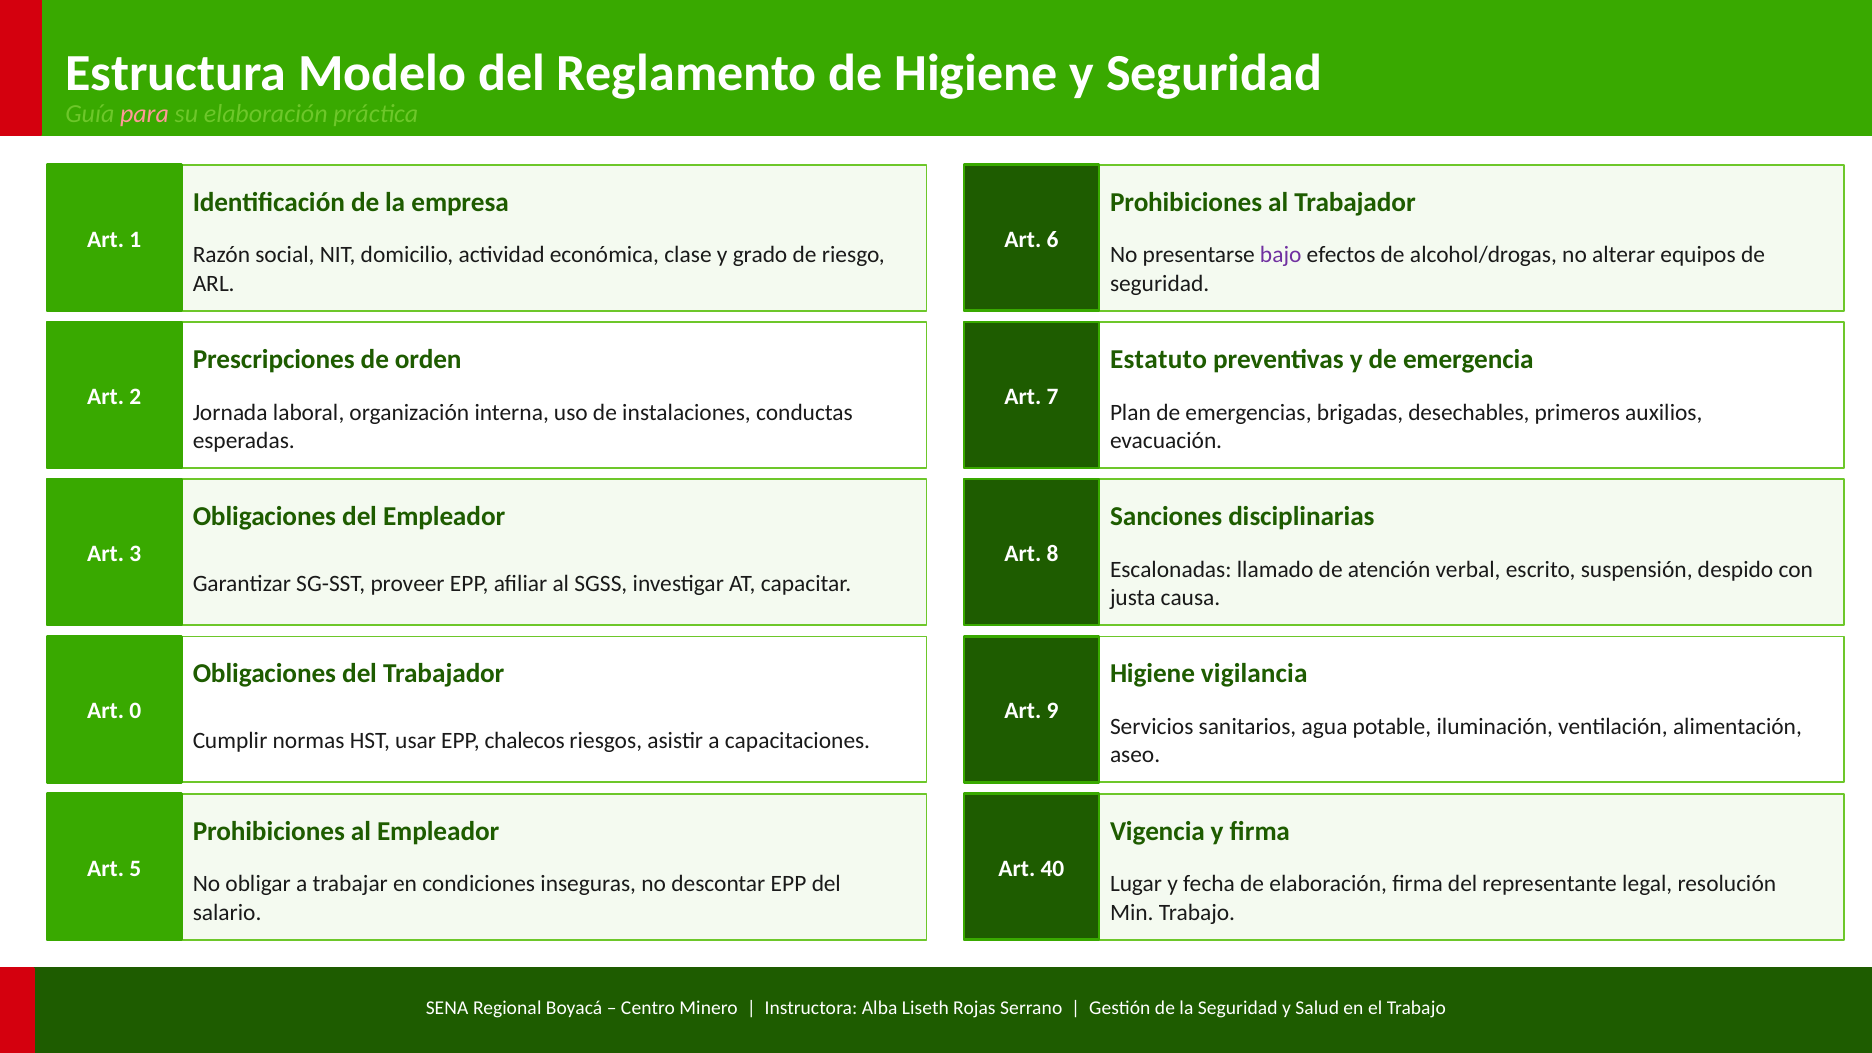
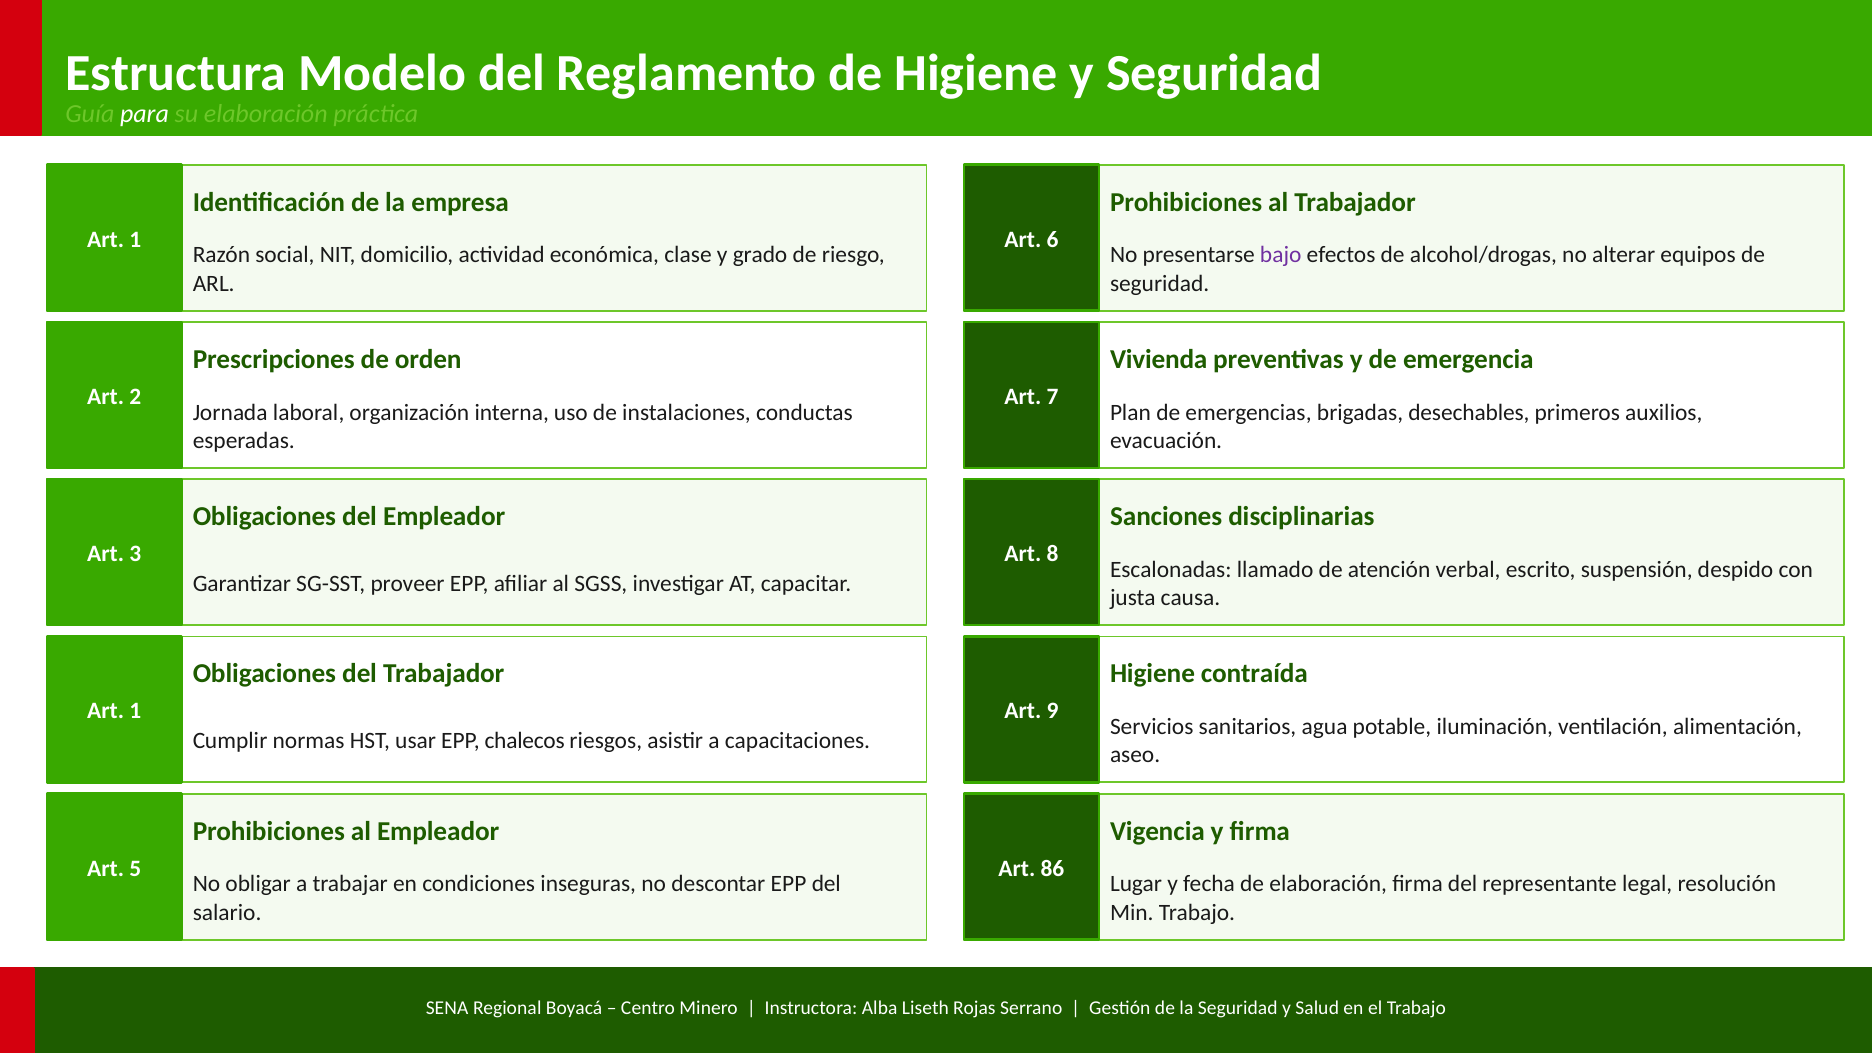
para colour: pink -> white (145, 113)
Estatuto: Estatuto -> Vivienda (1159, 359)
vigilancia: vigilancia -> contraída (1254, 674)
0: 0 -> 1 (135, 711)
40: 40 -> 86 (1053, 868)
